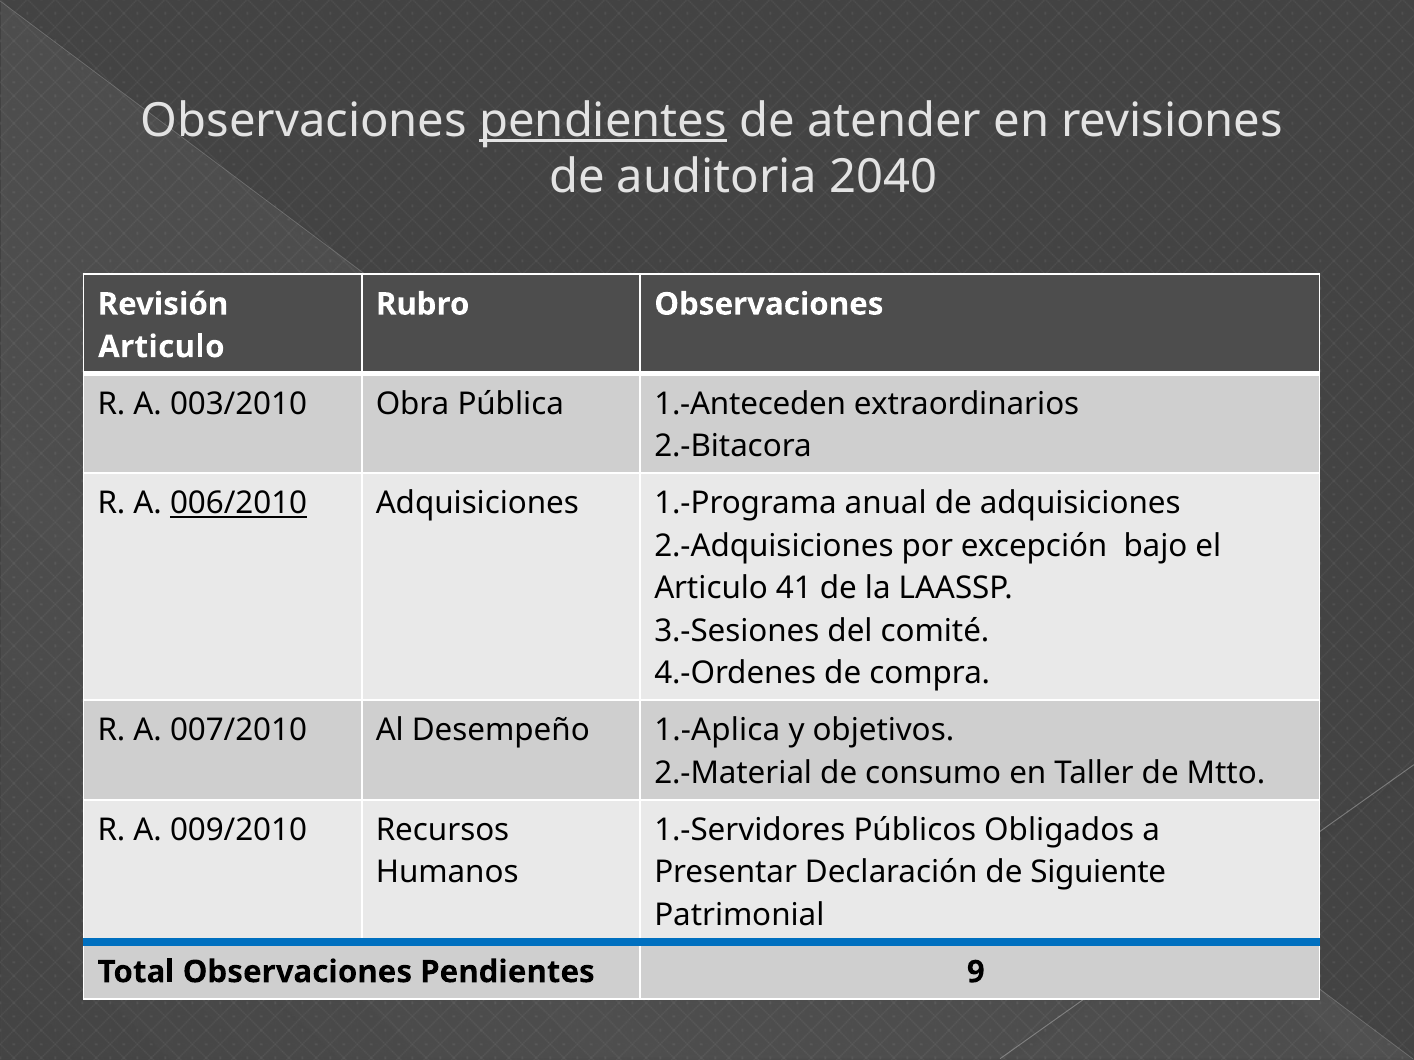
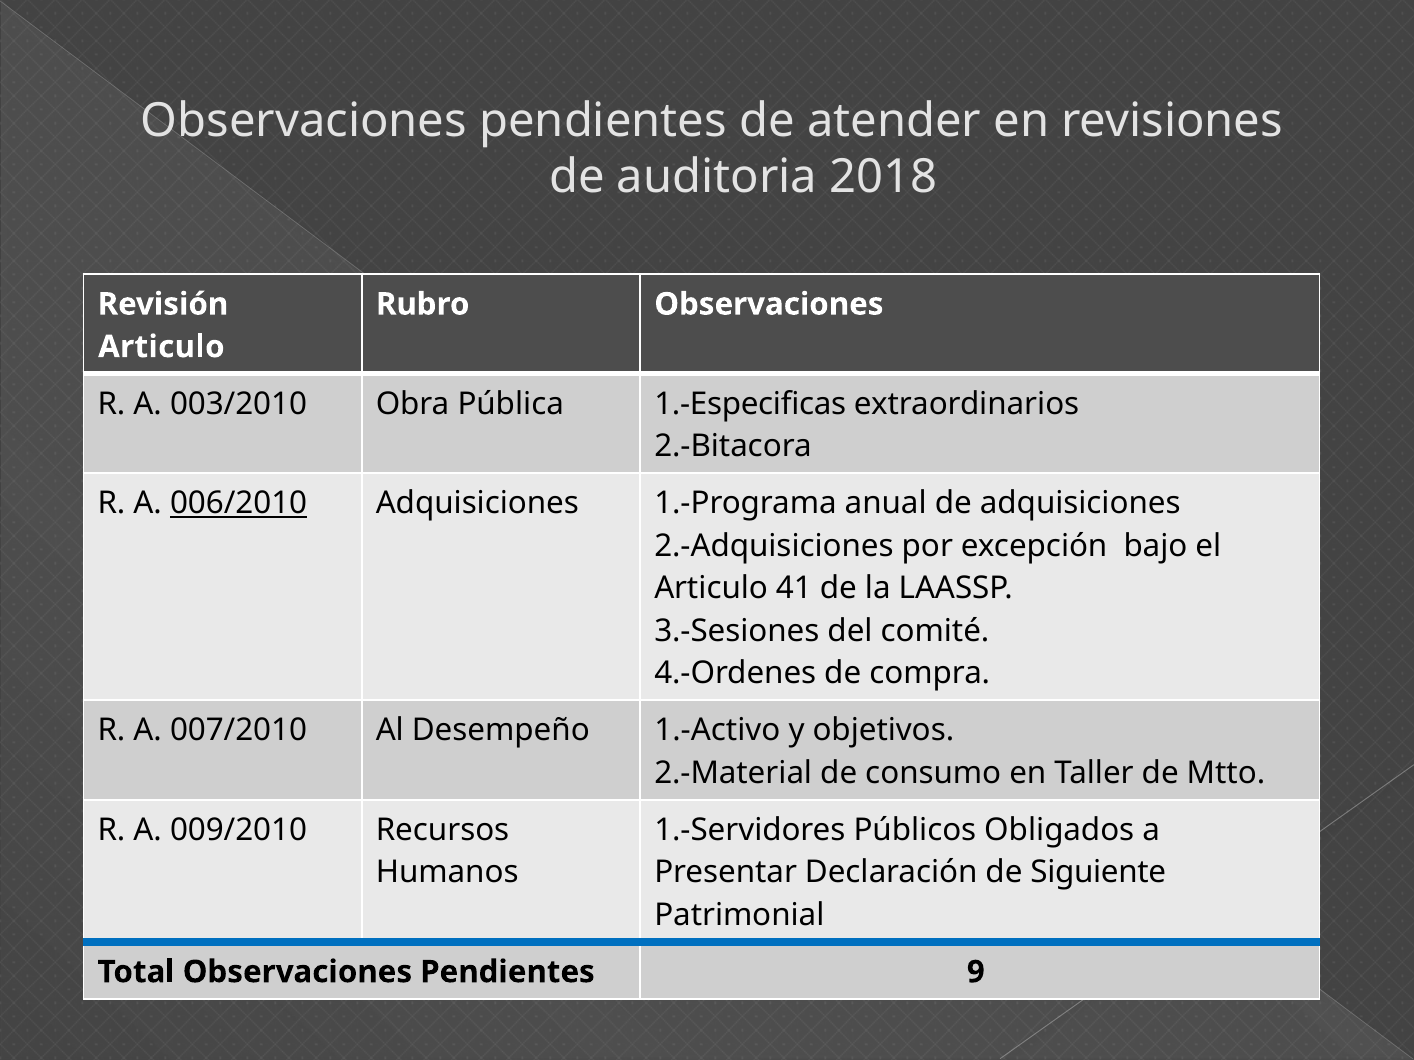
pendientes underline: present -> none (603, 121)
2040: 2040 -> 2018 (883, 177)
1.-Anteceden: 1.-Anteceden -> 1.-Especificas (750, 404)
1.-Aplica: 1.-Aplica -> 1.-Activo (717, 731)
